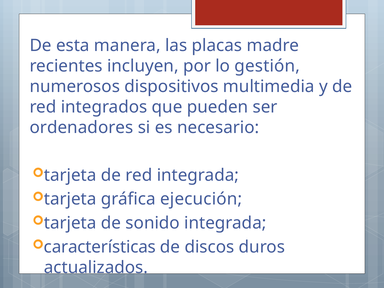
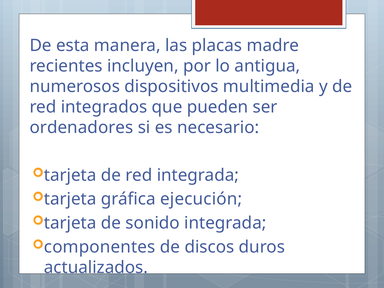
gestión: gestión -> antigua (267, 66)
características: características -> componentes (100, 247)
